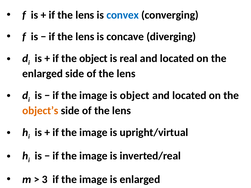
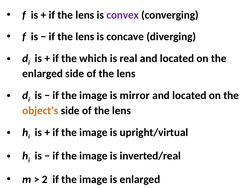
convex colour: blue -> purple (123, 15)
the object: object -> which (93, 59)
is object: object -> mirror (135, 96)
3: 3 -> 2 (45, 180)
